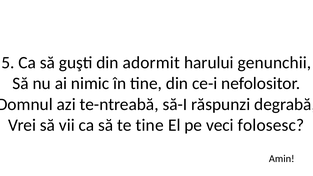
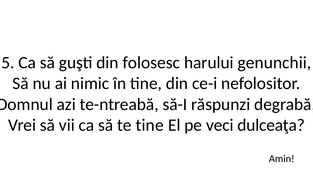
adormit: adormit -> folosesc (151, 63)
folosesc: folosesc -> dulceaţa (271, 125)
